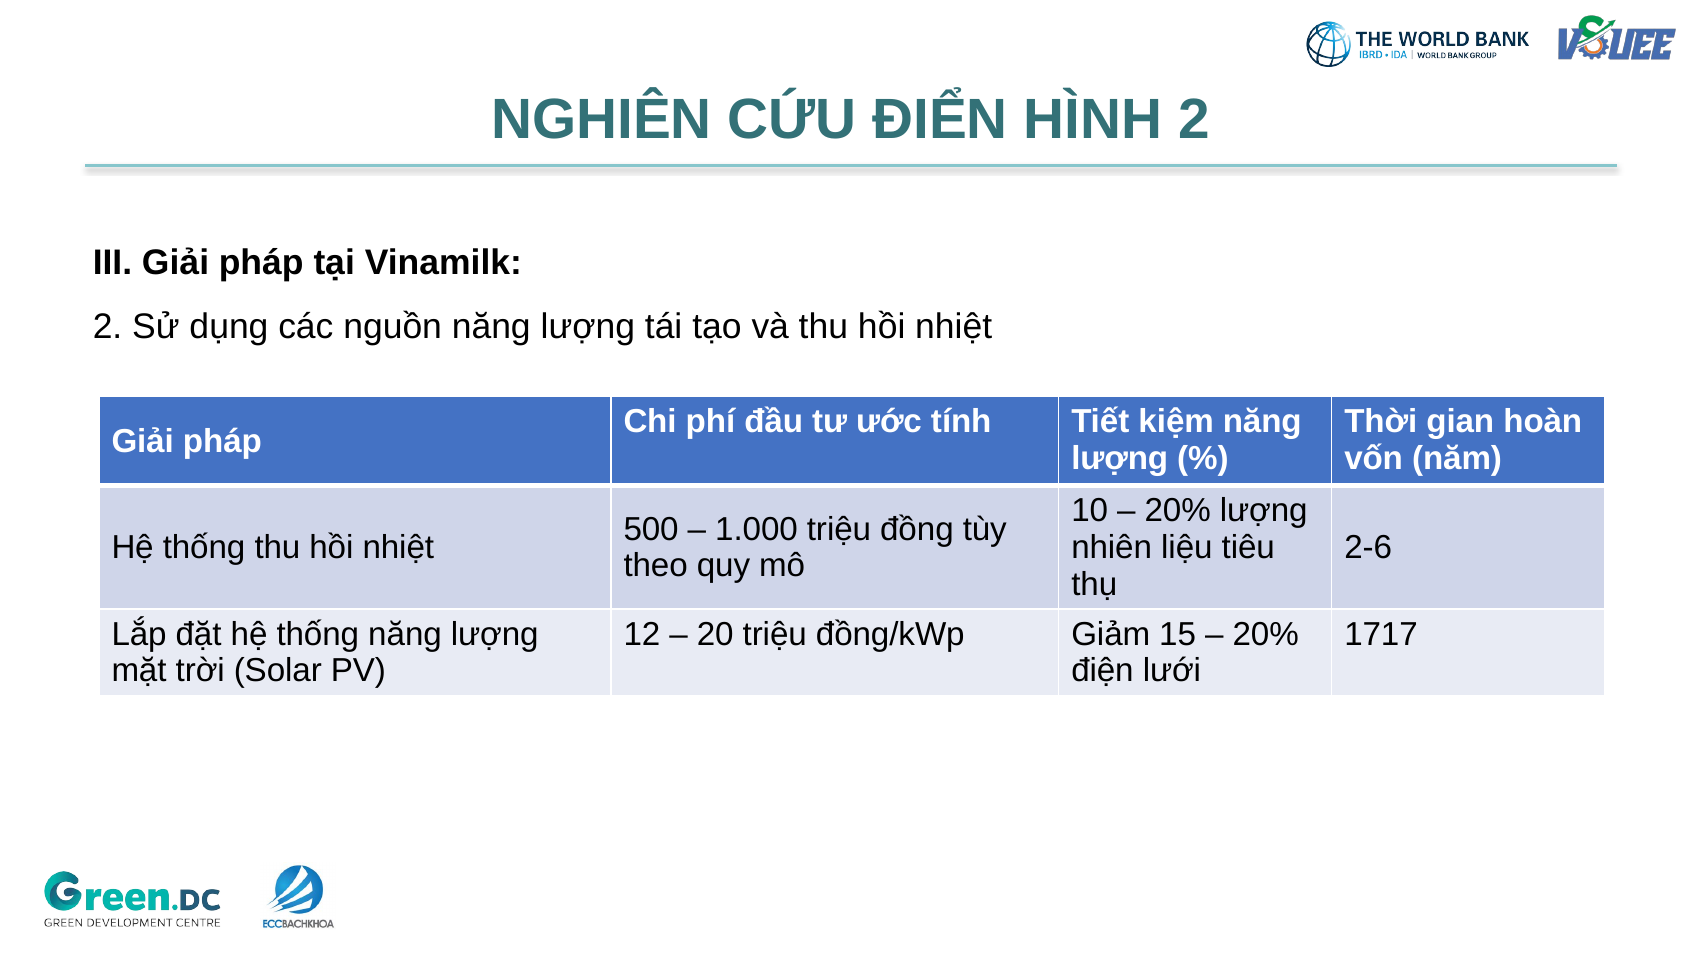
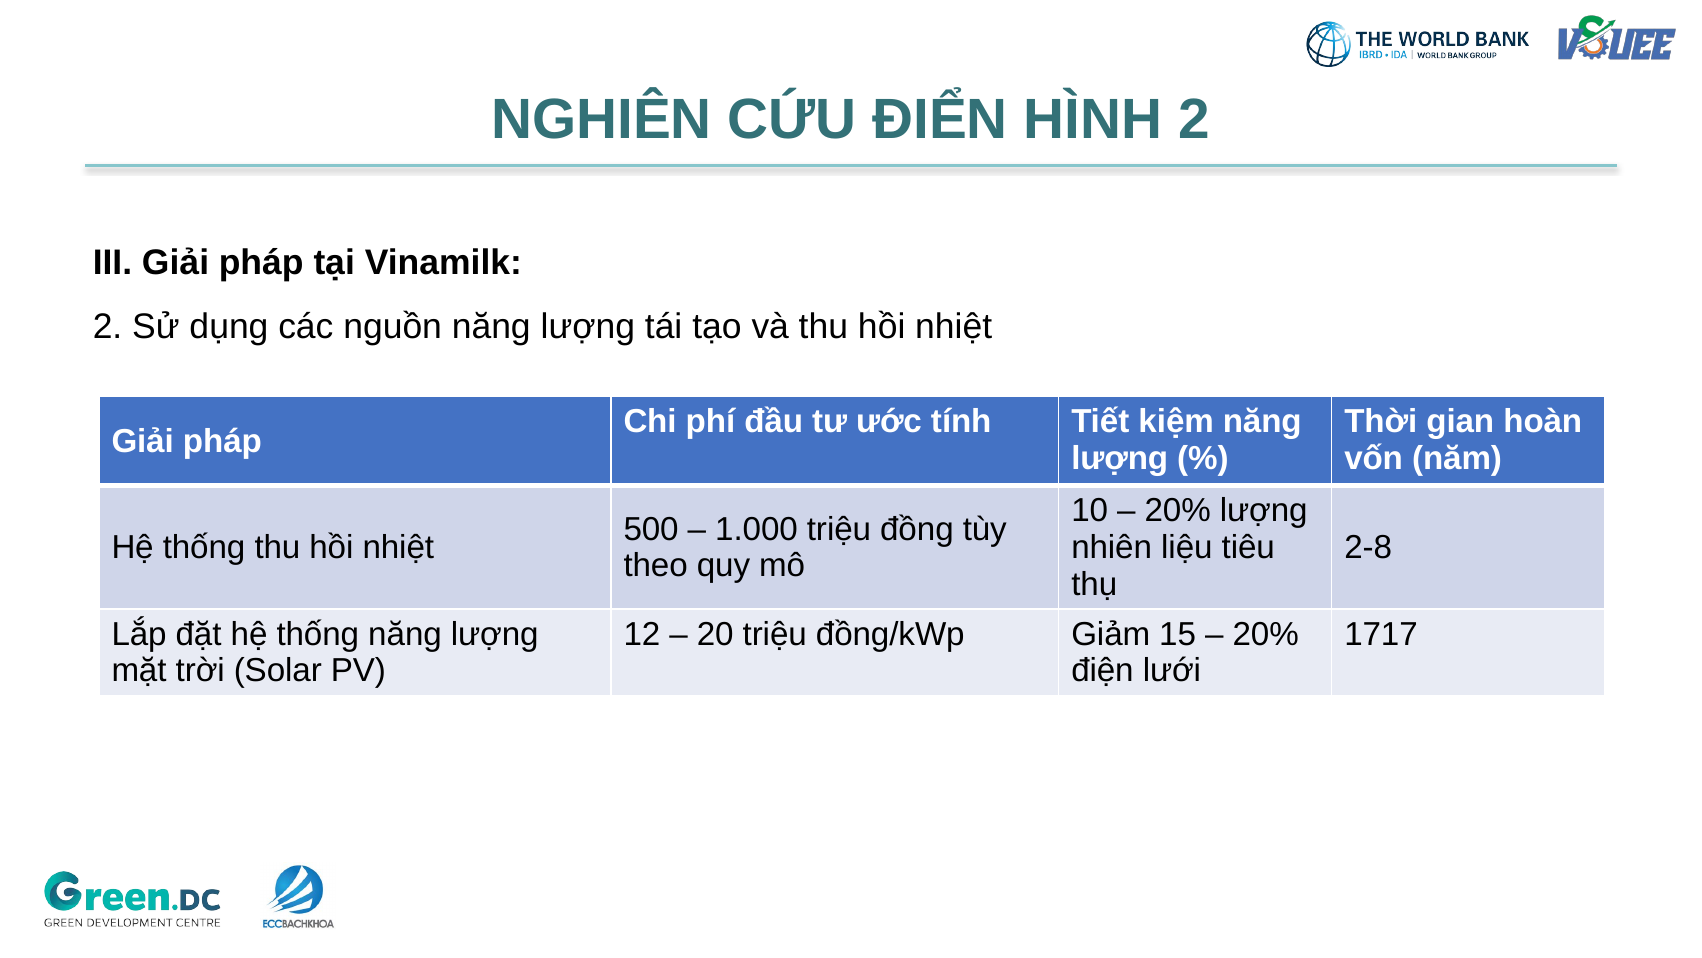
2-6: 2-6 -> 2-8 (1368, 547)
